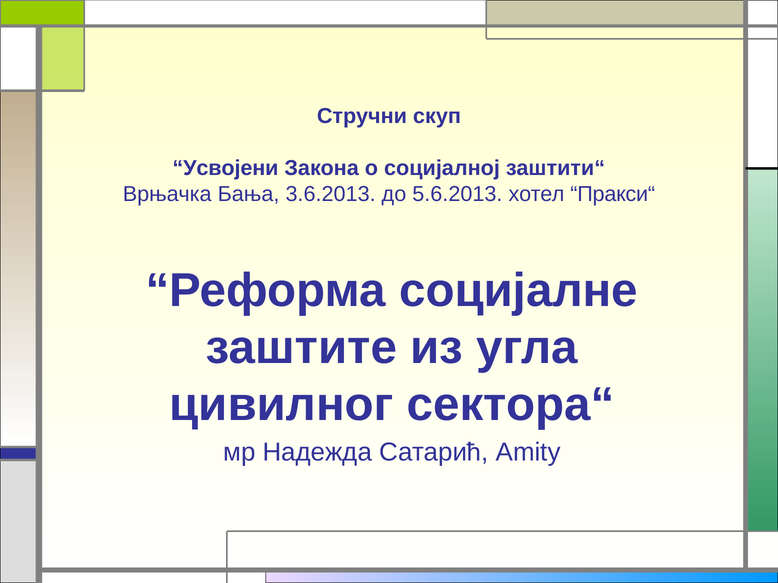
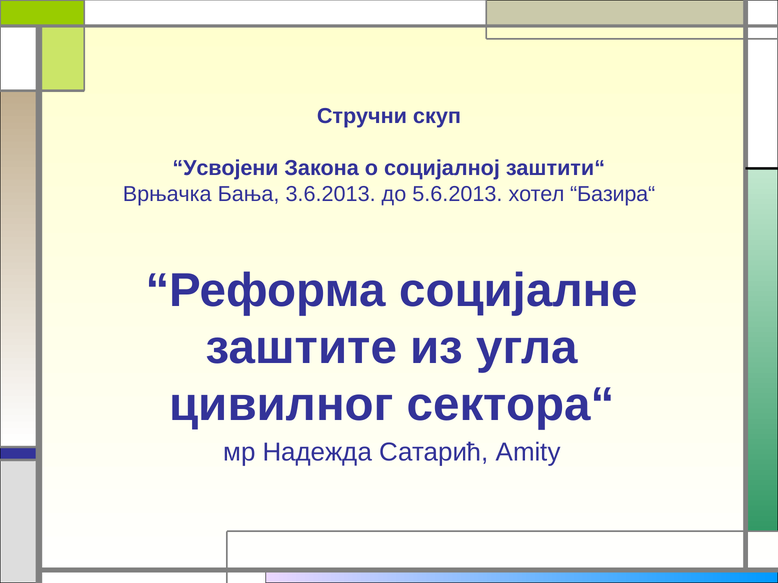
Пракси“: Пракси“ -> Базира“ (613, 194)
